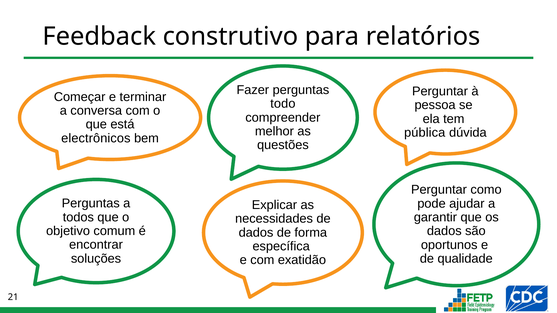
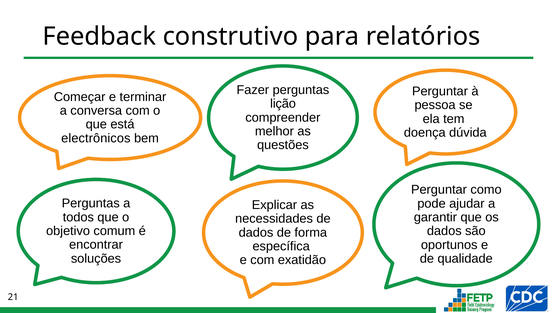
todo: todo -> lição (283, 104)
pública: pública -> doença (425, 133)
